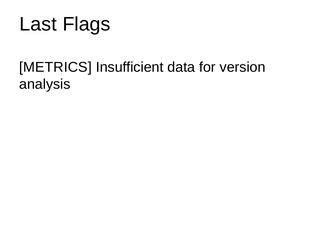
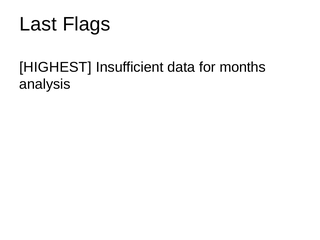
METRICS: METRICS -> HIGHEST (55, 67)
version: version -> months (243, 67)
